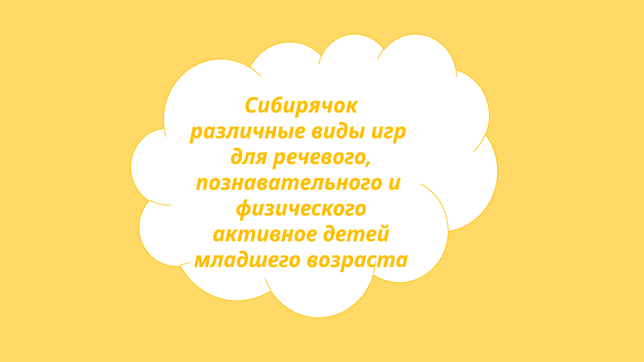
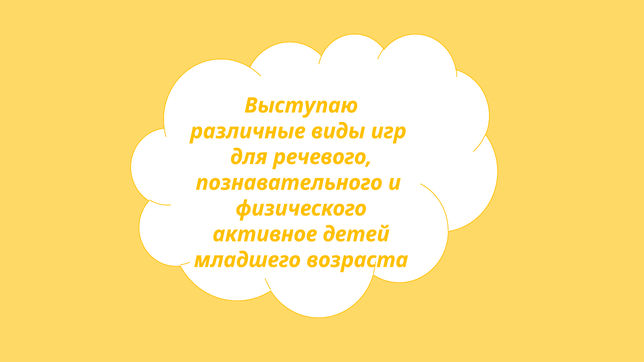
Сибирячок: Сибирячок -> Выступаю (301, 106)
